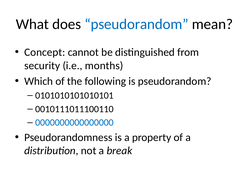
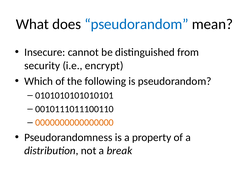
Concept: Concept -> Insecure (45, 52)
months: months -> encrypt (104, 66)
0000000000000000 colour: blue -> orange (74, 122)
